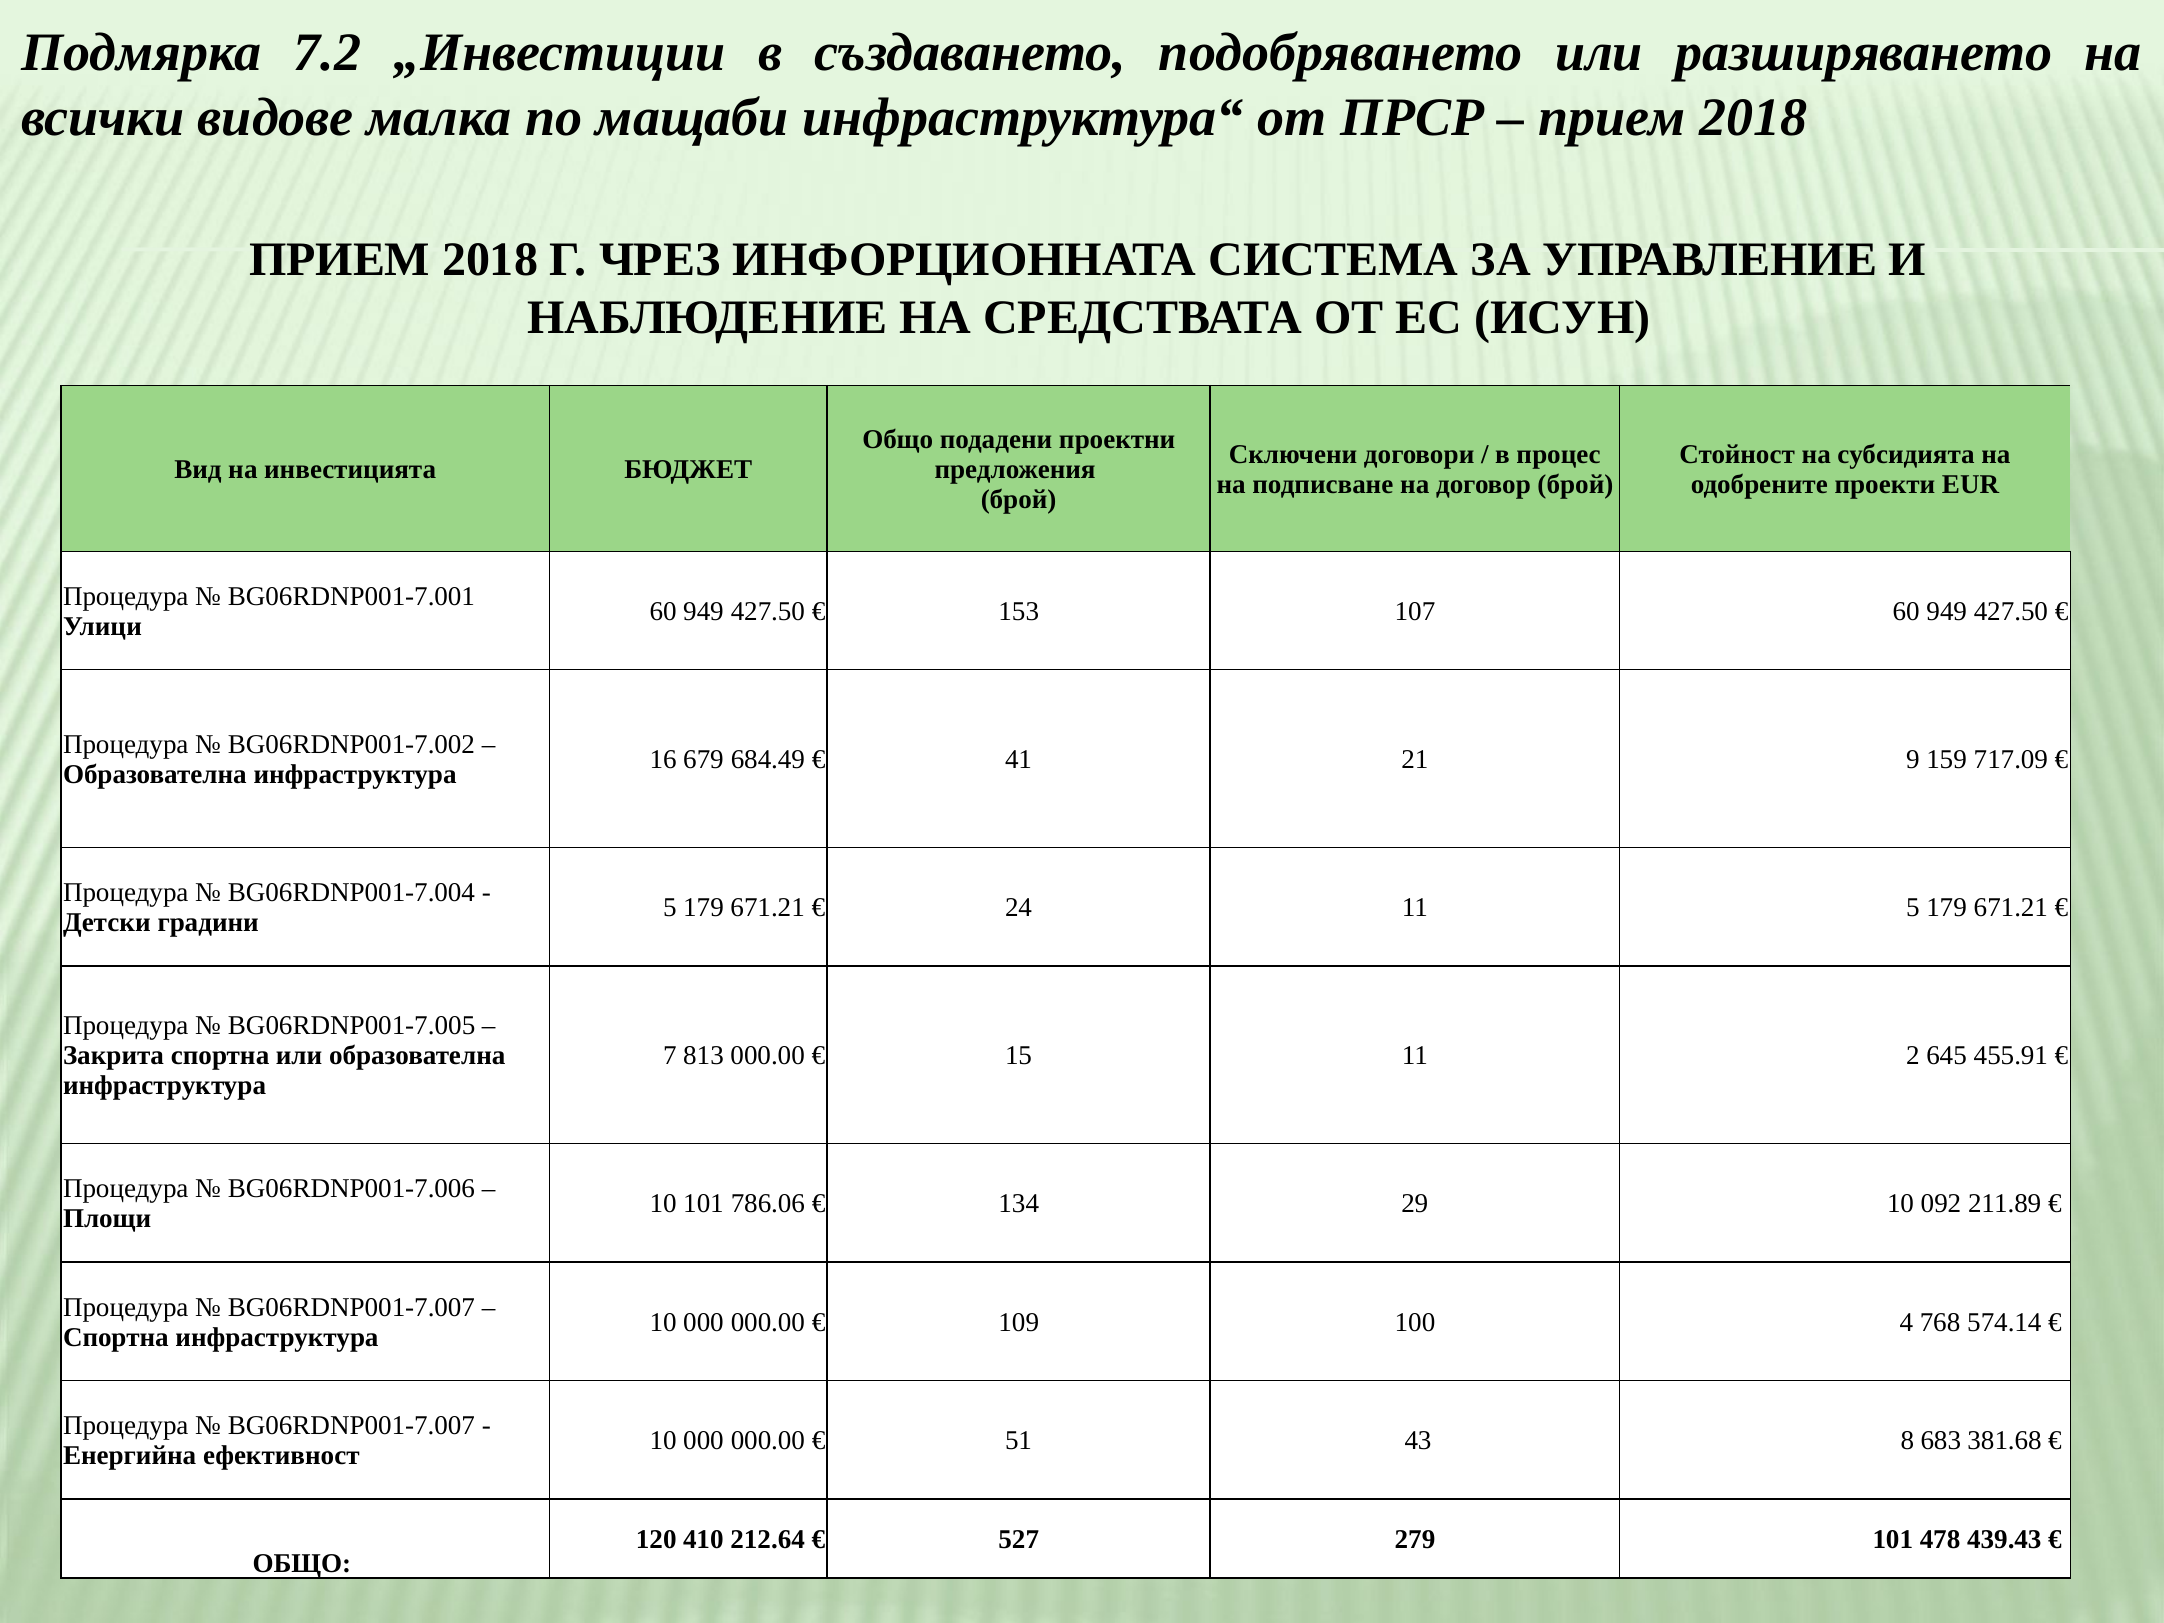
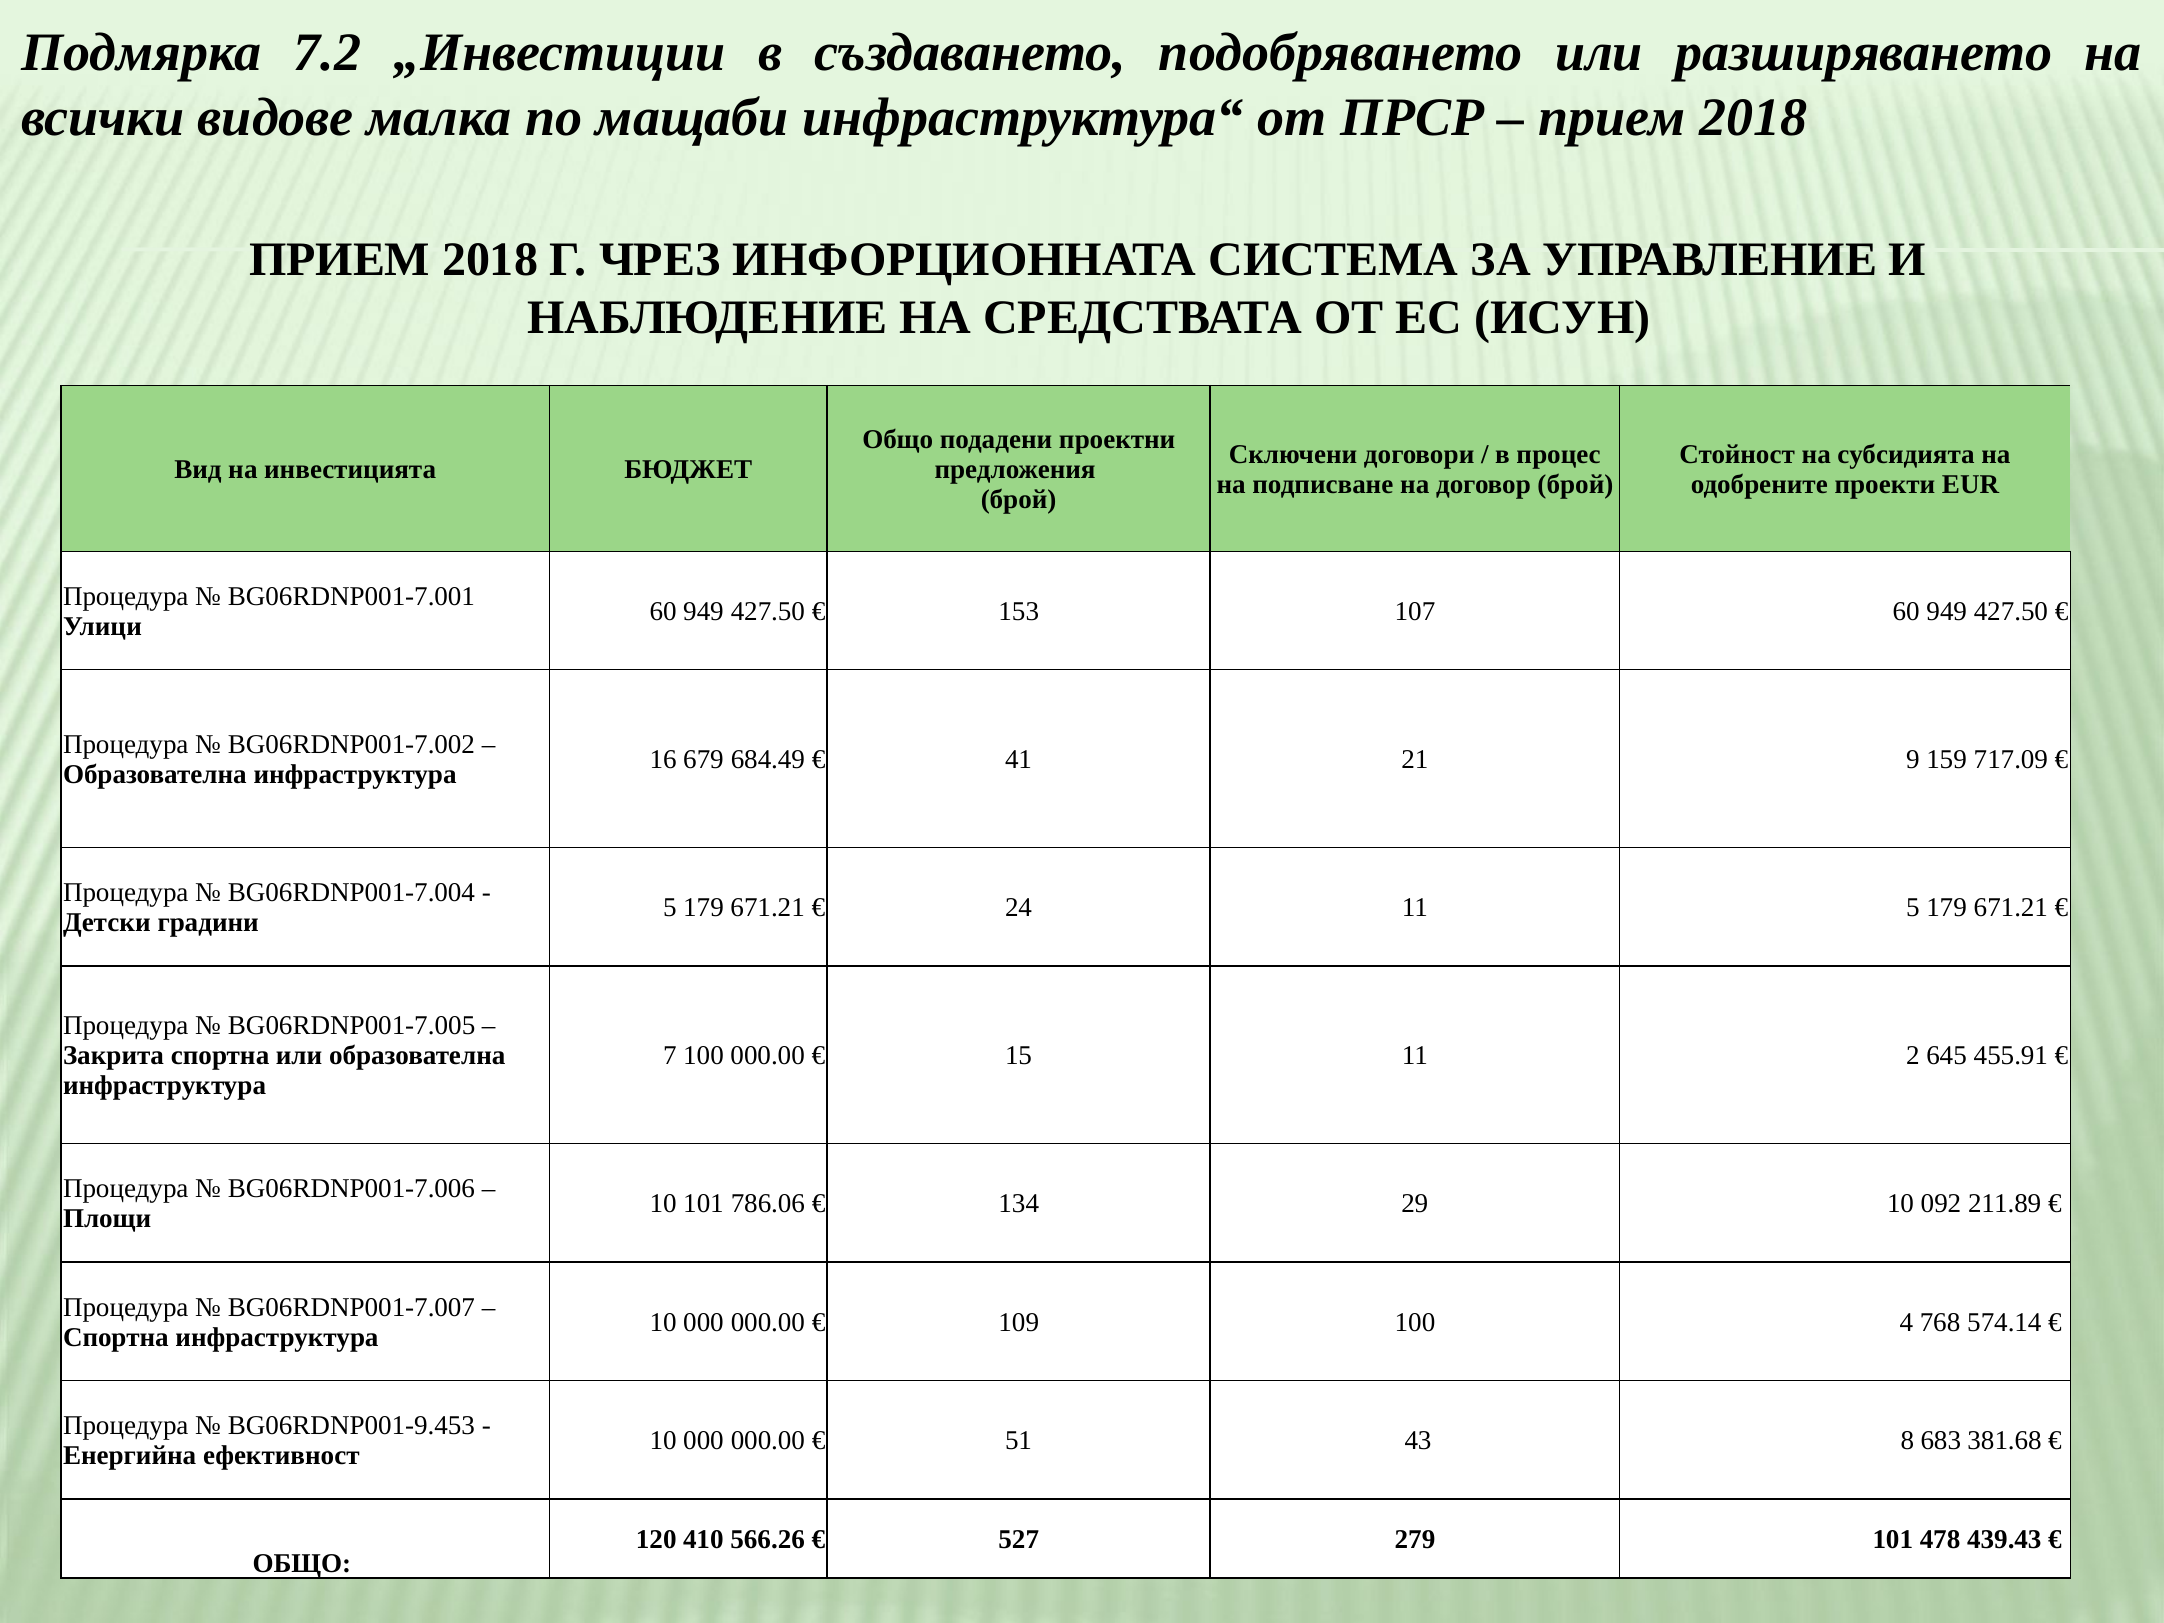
7 813: 813 -> 100 (704, 1056)
BG06RDNP001-7.007: BG06RDNP001-7.007 -> BG06RDNP001-9.453 (351, 1426)
212.64: 212.64 -> 566.26 (768, 1540)
